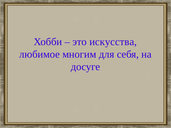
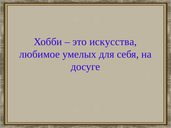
многим: многим -> умелых (79, 54)
